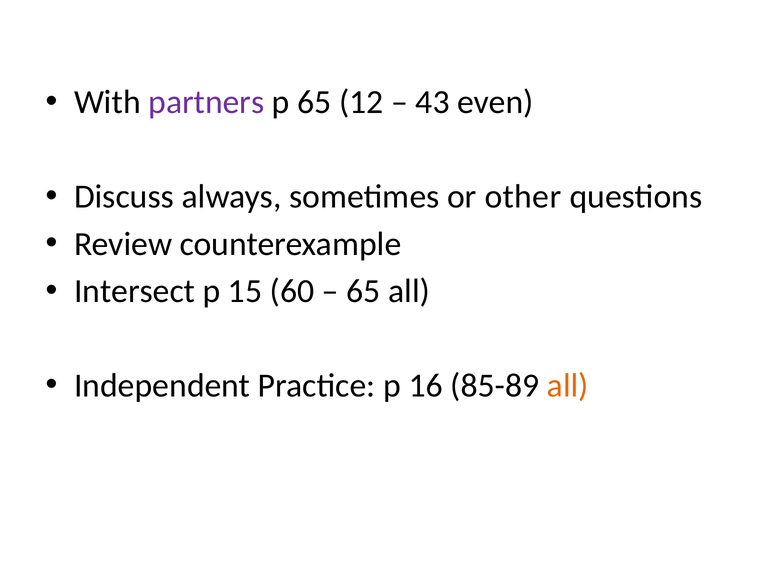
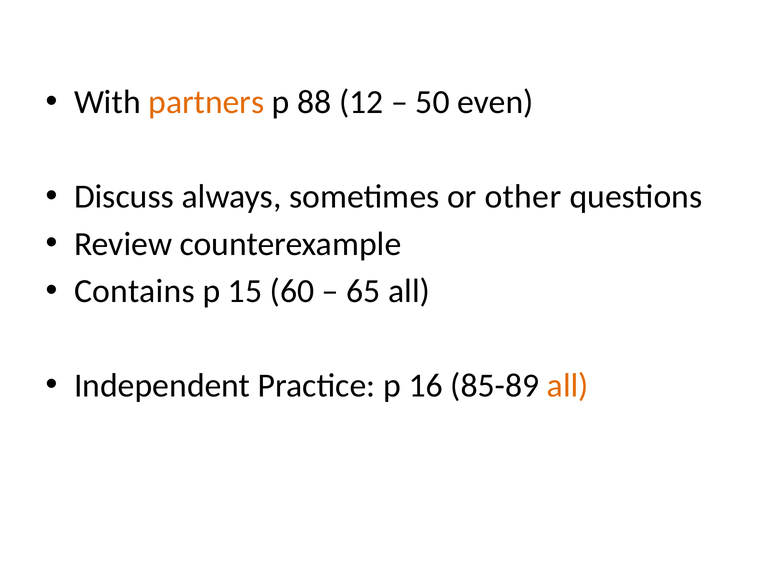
partners colour: purple -> orange (206, 102)
p 65: 65 -> 88 (314, 102)
43: 43 -> 50 (433, 102)
Intersect: Intersect -> Contains (134, 291)
